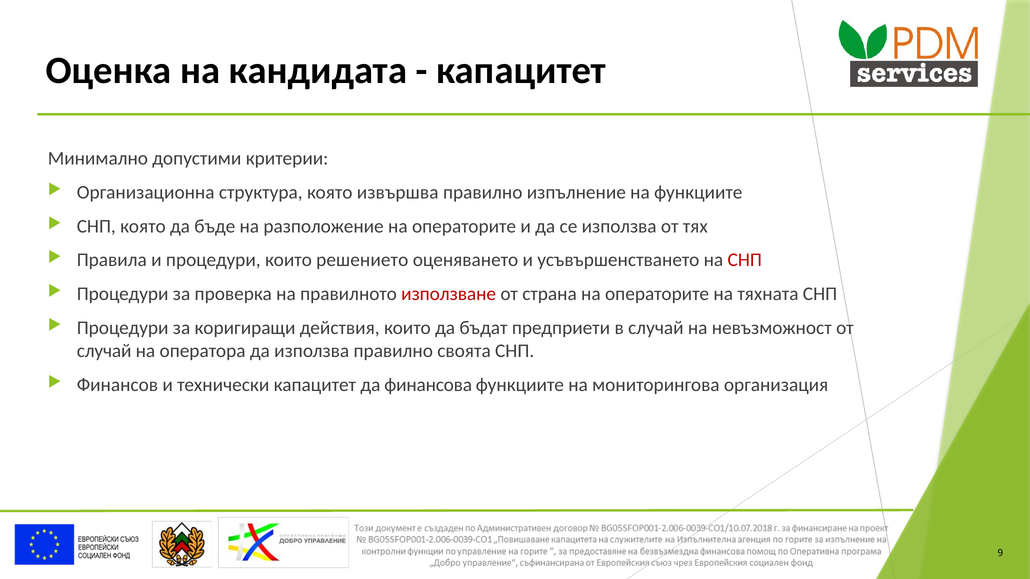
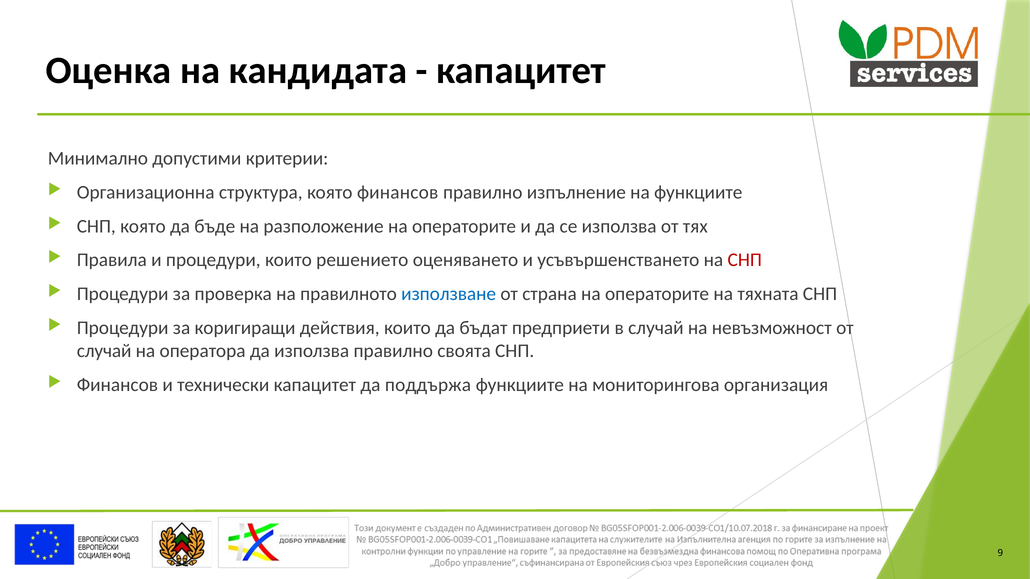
която извършва: извършва -> финансов (398, 192)
използване colour: red -> blue (449, 294)
финансова: финансова -> поддържа (428, 385)
